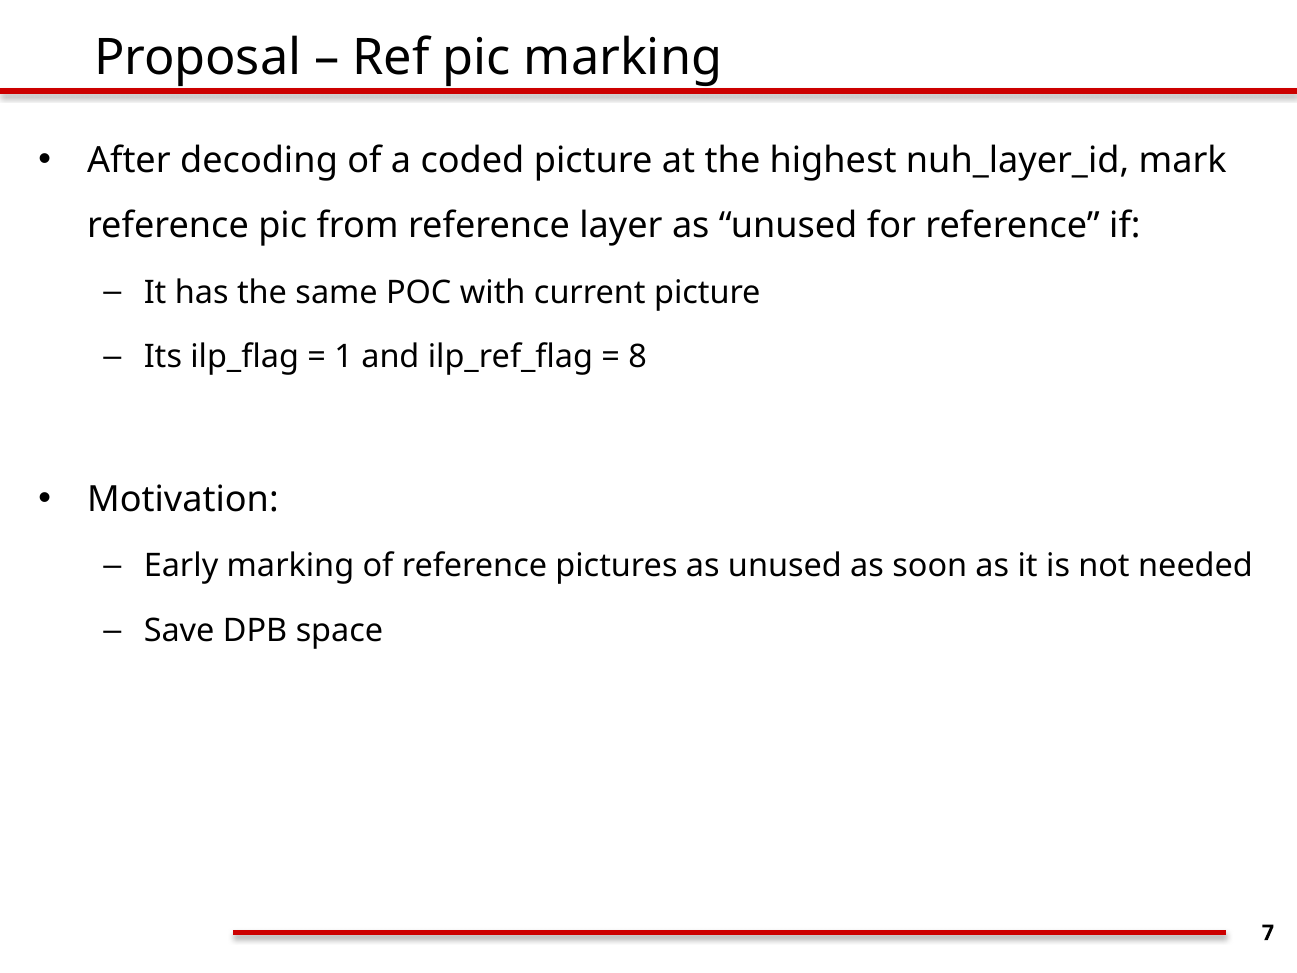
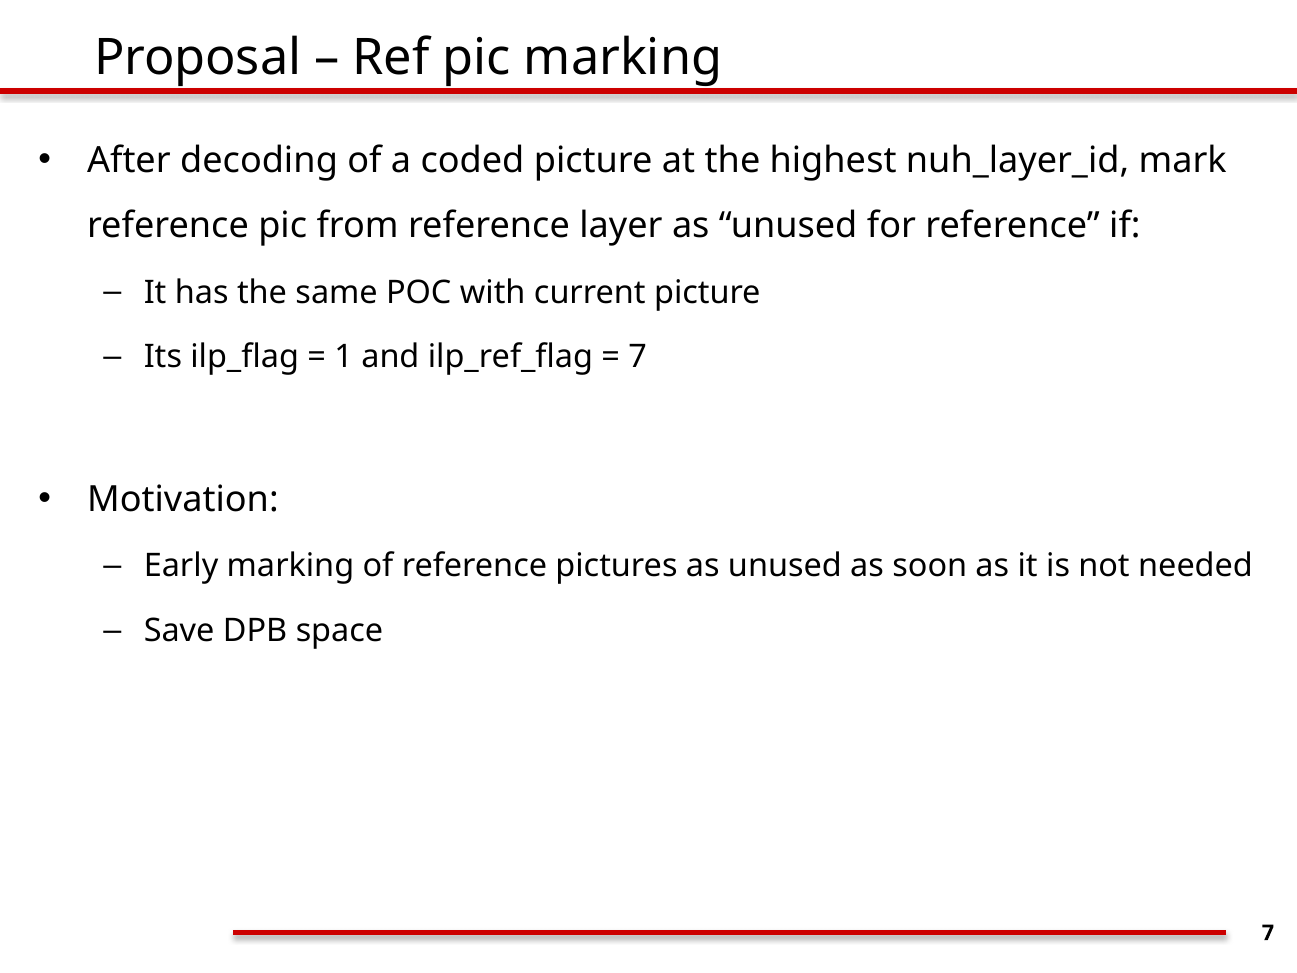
8: 8 -> 7 (638, 357)
